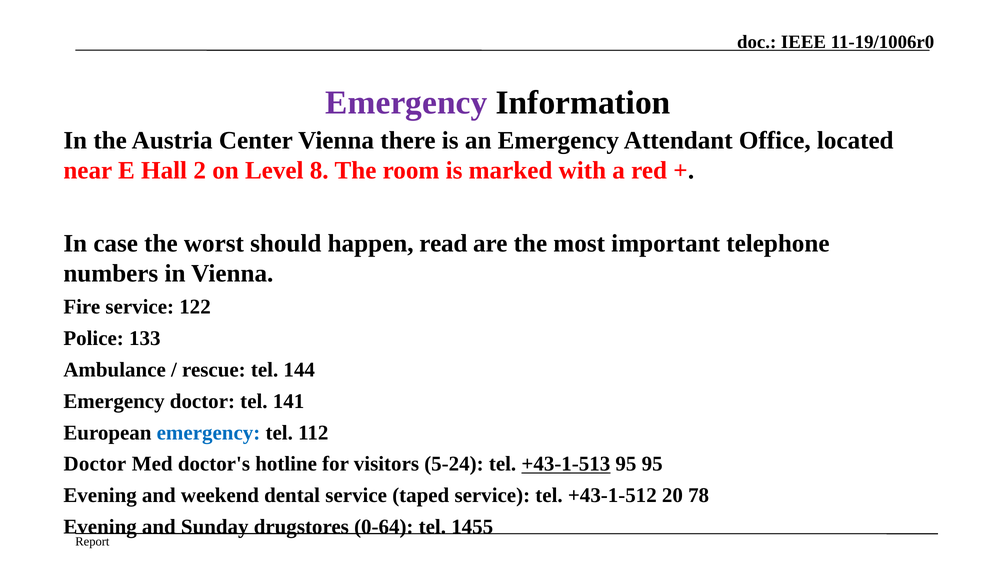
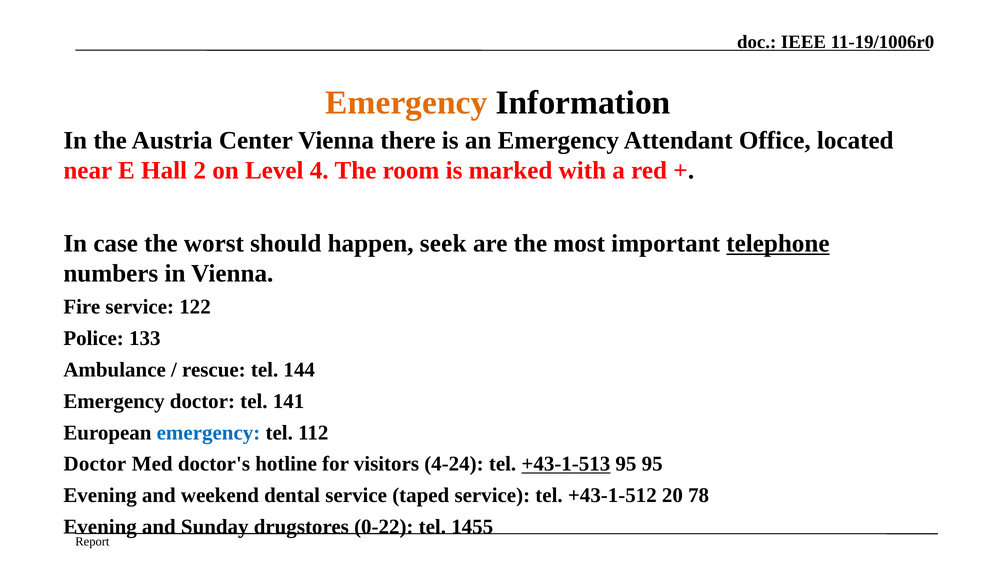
Emergency colour: purple -> orange (406, 103)
8: 8 -> 4 (319, 170)
read: read -> seek (443, 243)
telephone underline: none -> present (778, 243)
5-24: 5-24 -> 4-24 (454, 464)
0-64: 0-64 -> 0-22 (384, 527)
